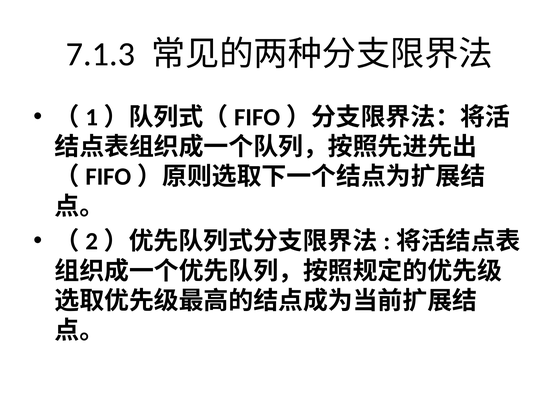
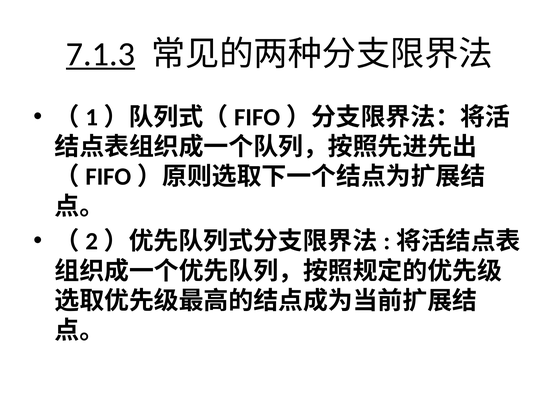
7.1.3 underline: none -> present (100, 54)
